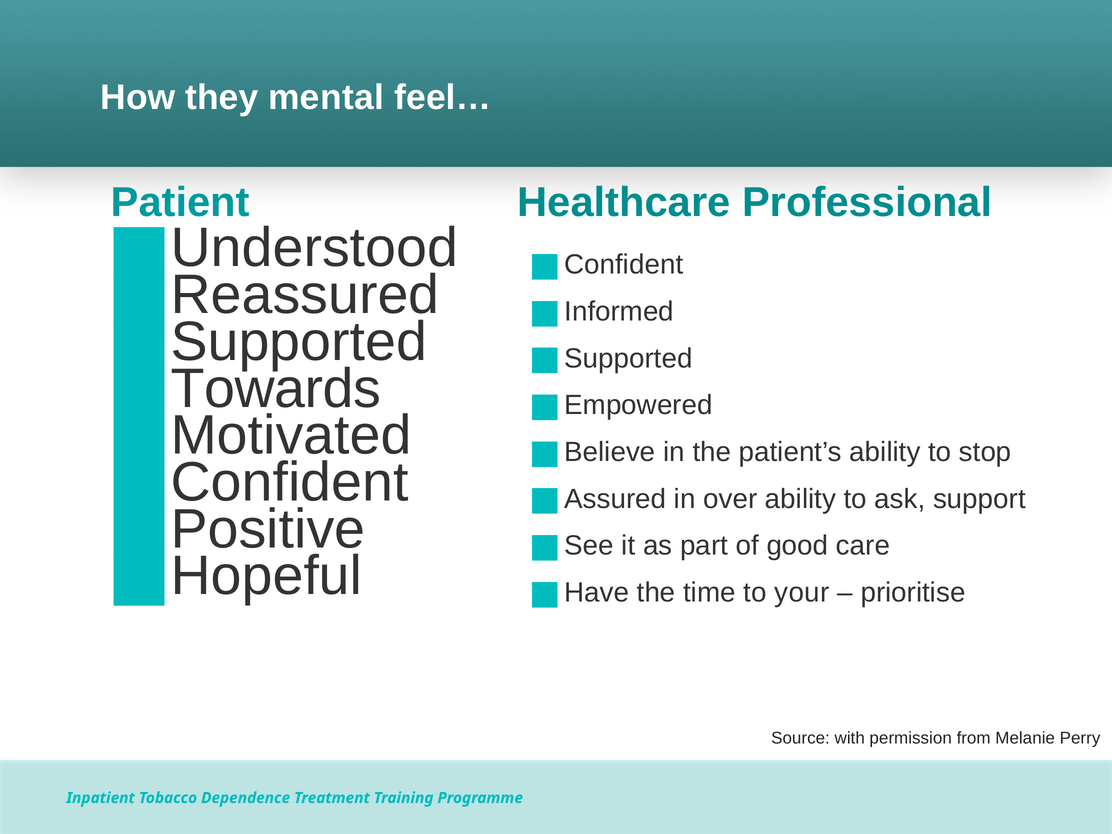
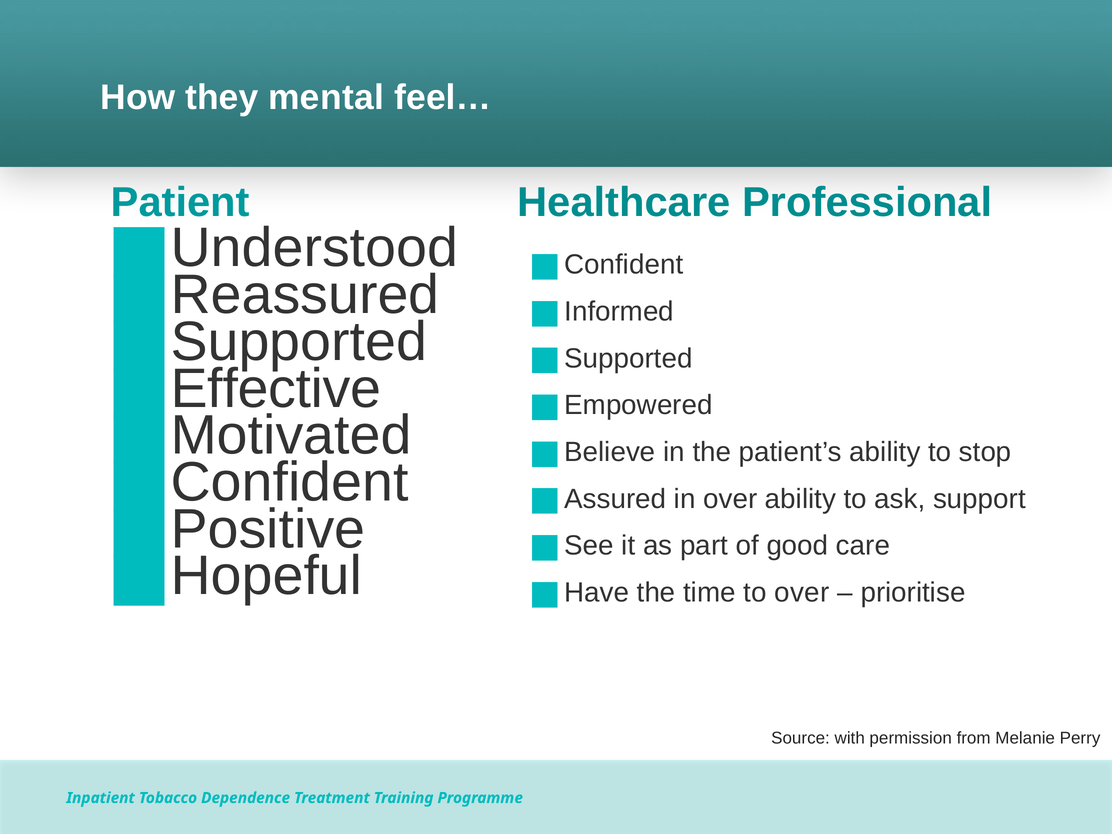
Towards: Towards -> Effective (276, 389)
to your: your -> over (802, 593)
